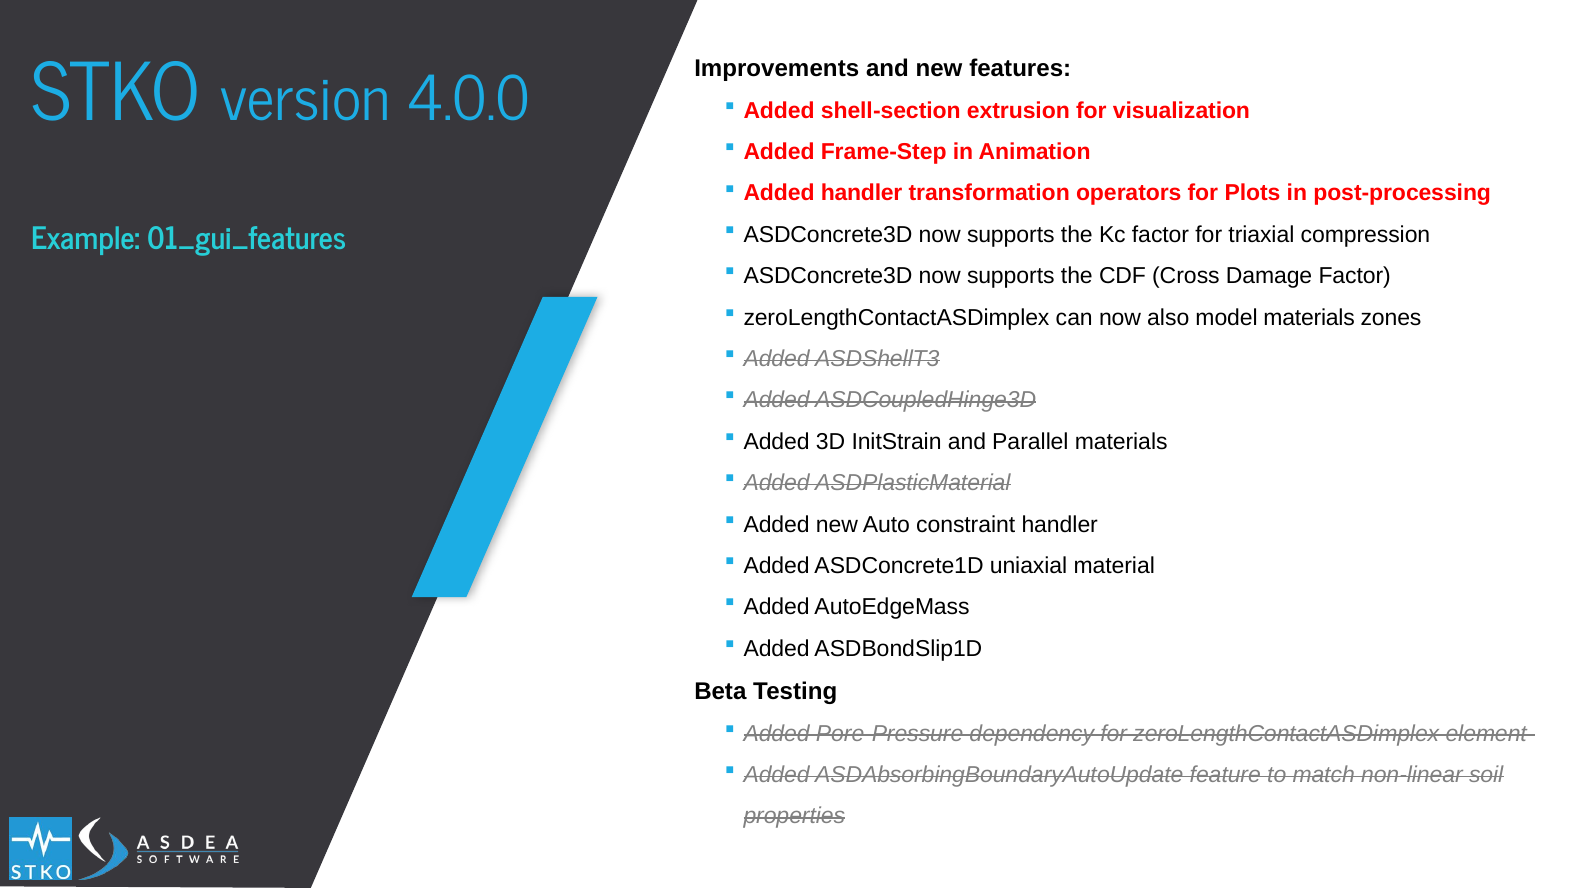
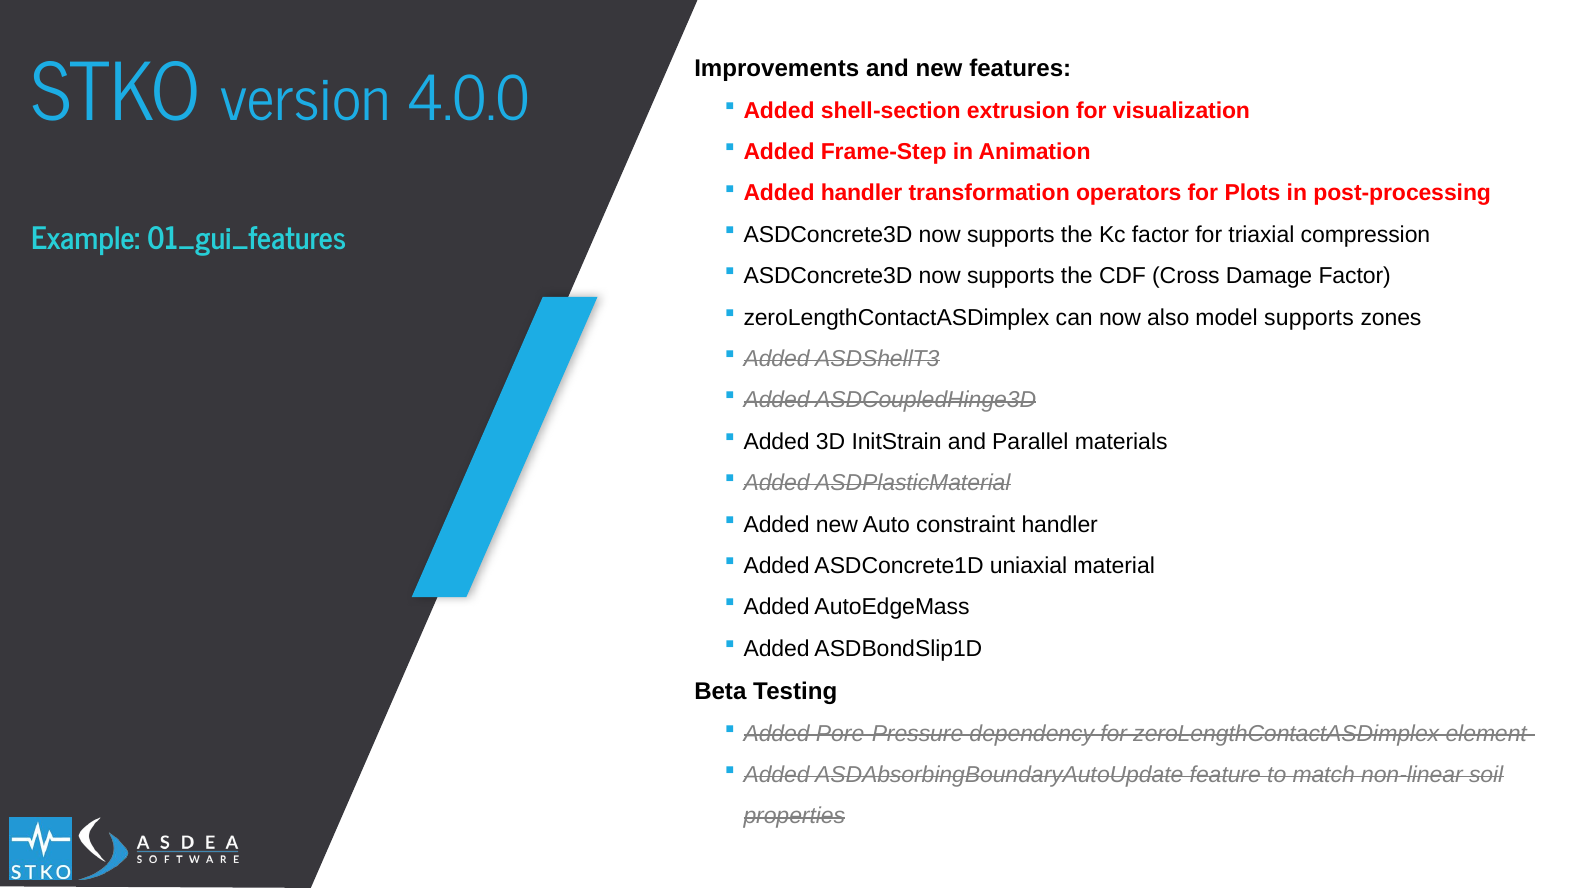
model materials: materials -> supports (1309, 317)
